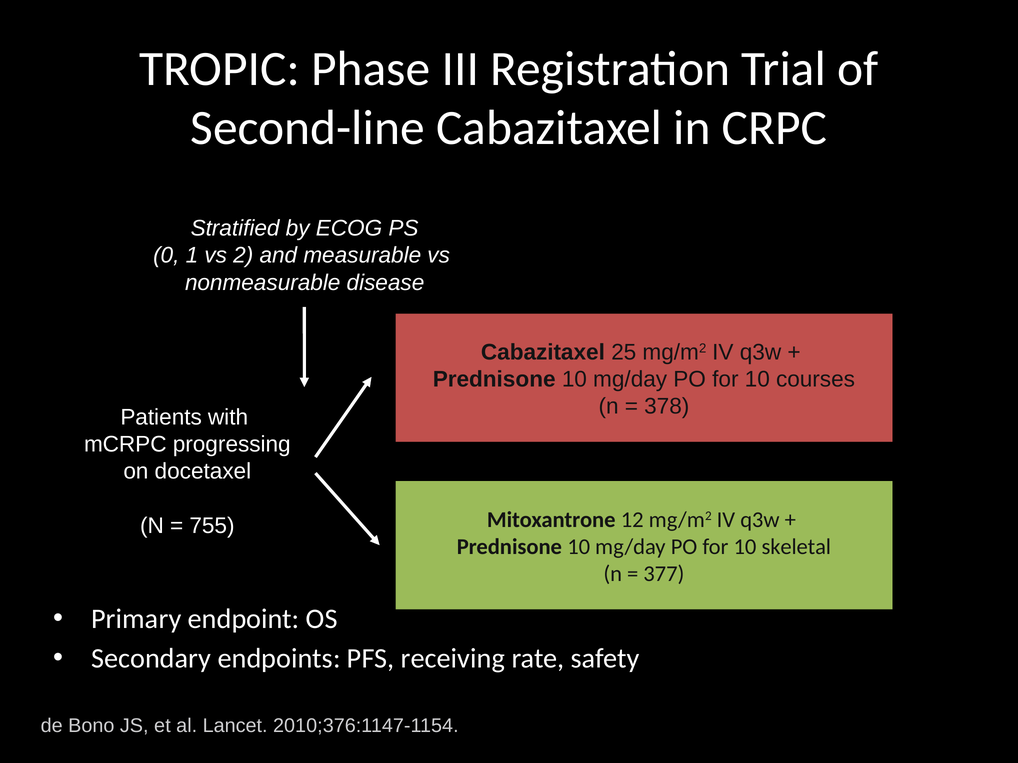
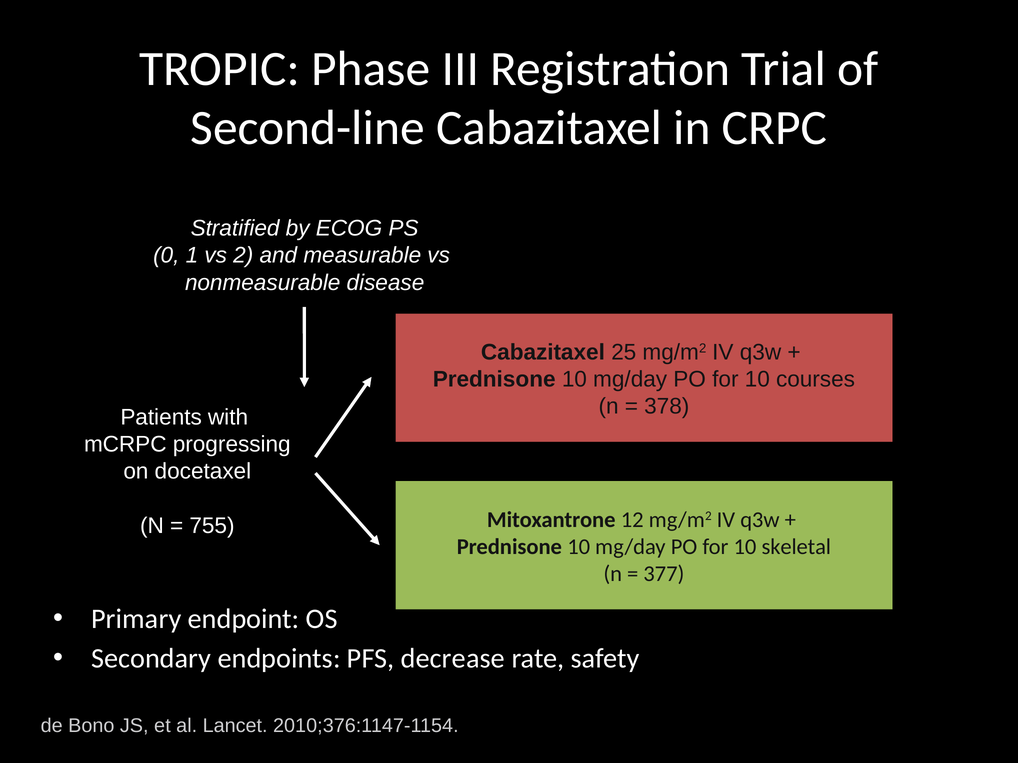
receiving: receiving -> decrease (453, 659)
